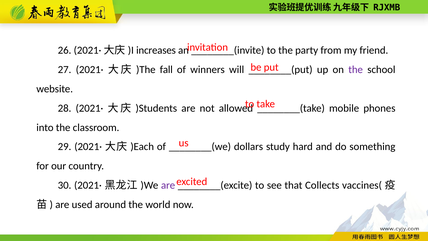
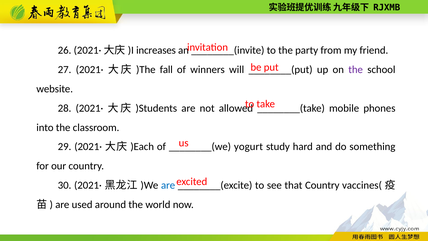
dollars: dollars -> yogurt (248, 147)
are colour: purple -> blue (168, 185)
that Collects: Collects -> Country (322, 185)
